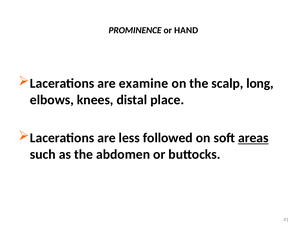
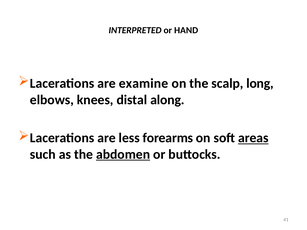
PROMINENCE: PROMINENCE -> INTERPRETED (135, 30)
place: place -> along (167, 100)
followed: followed -> forearms (168, 138)
abdomen underline: none -> present (123, 154)
